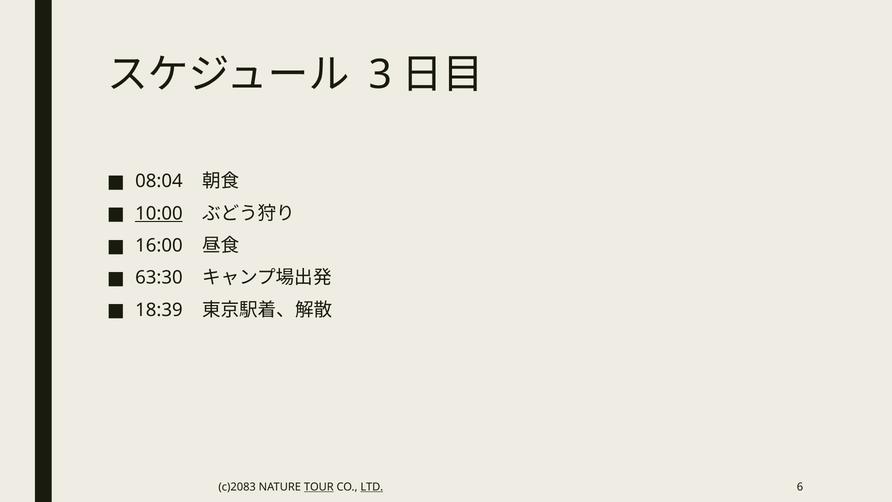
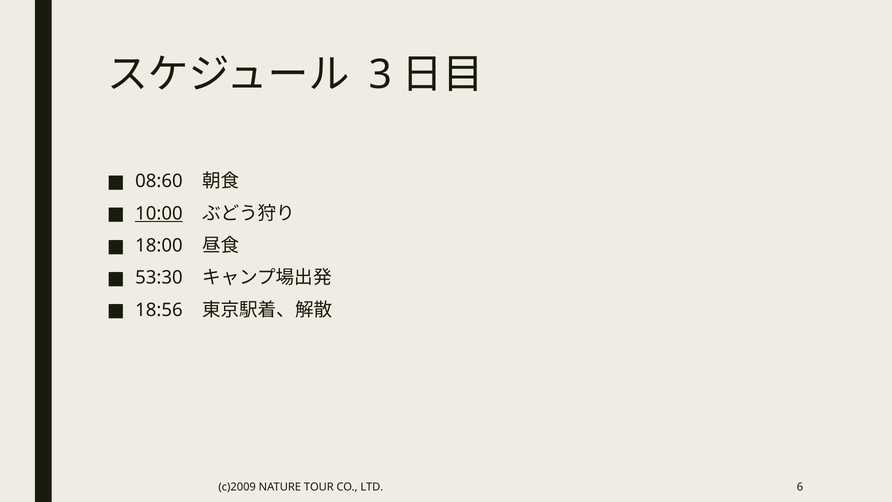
08:04: 08:04 -> 08:60 (159, 181)
16:00: 16:00 -> 18:00 (159, 245)
63:30: 63:30 -> 53:30 (159, 278)
18:39: 18:39 -> 18:56 (159, 310)
c)2083: c)2083 -> c)2009 (237, 487)
TOUR underline: present -> none (319, 487)
LTD underline: present -> none (372, 487)
